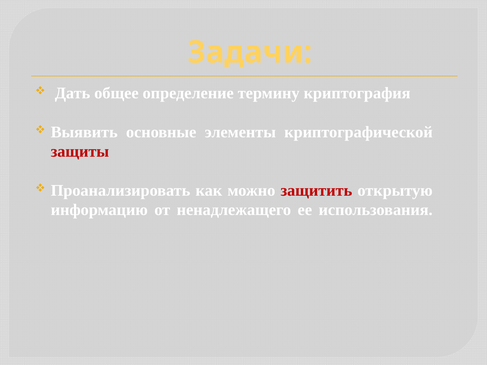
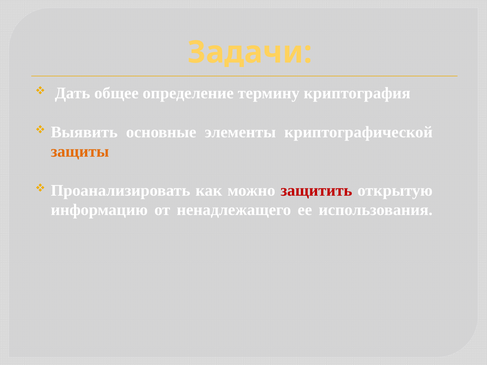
защиты colour: red -> orange (80, 152)
